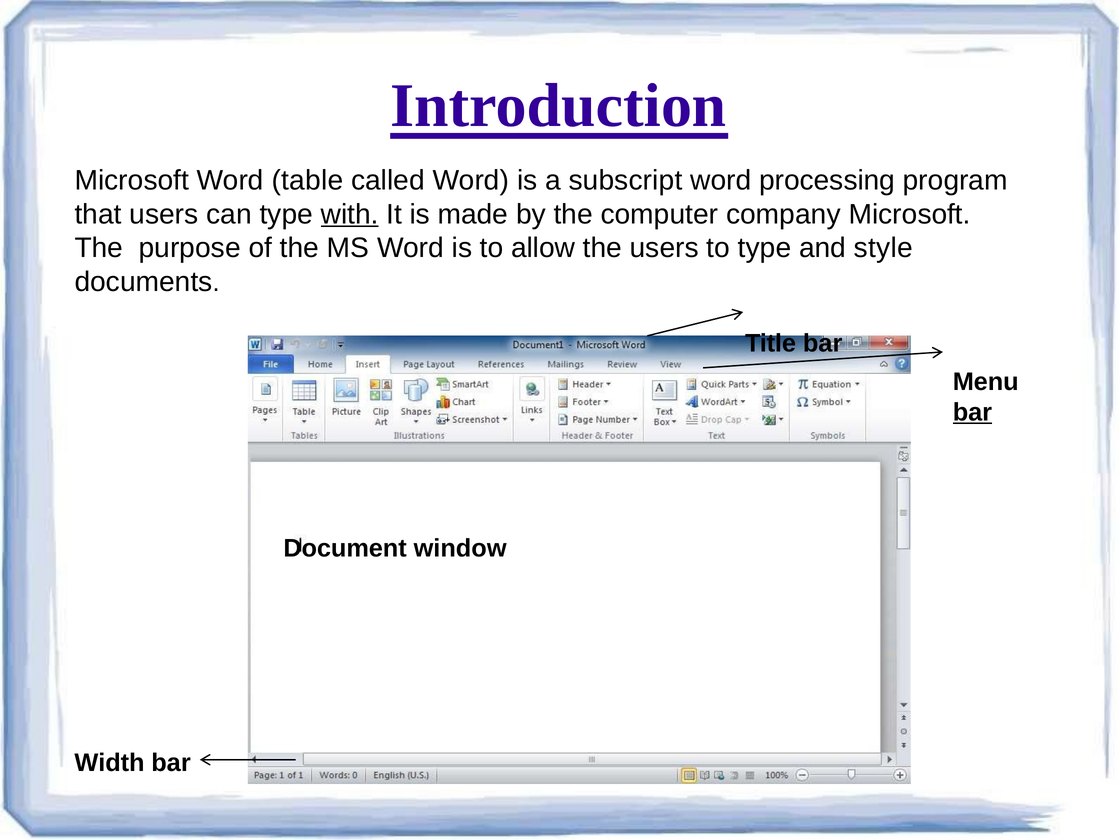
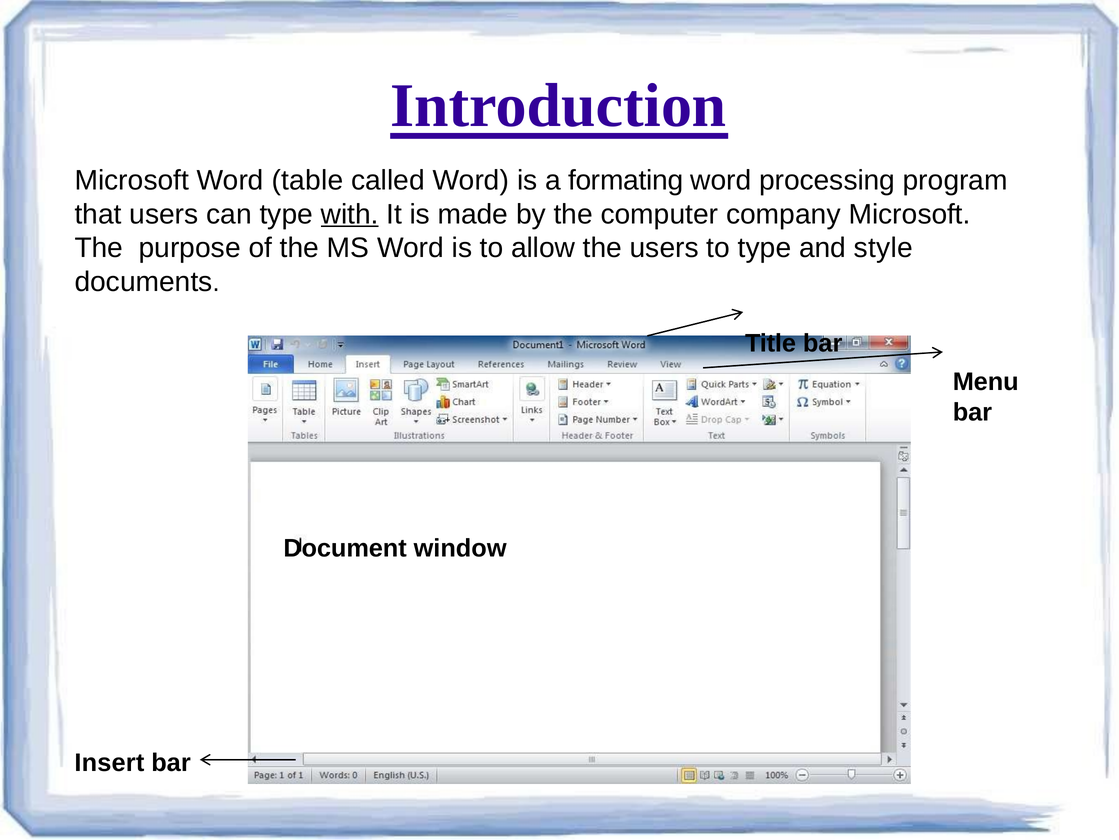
subscript: subscript -> formating (626, 180)
bar underline: present -> none (972, 412)
Width: Width -> Insert (109, 762)
